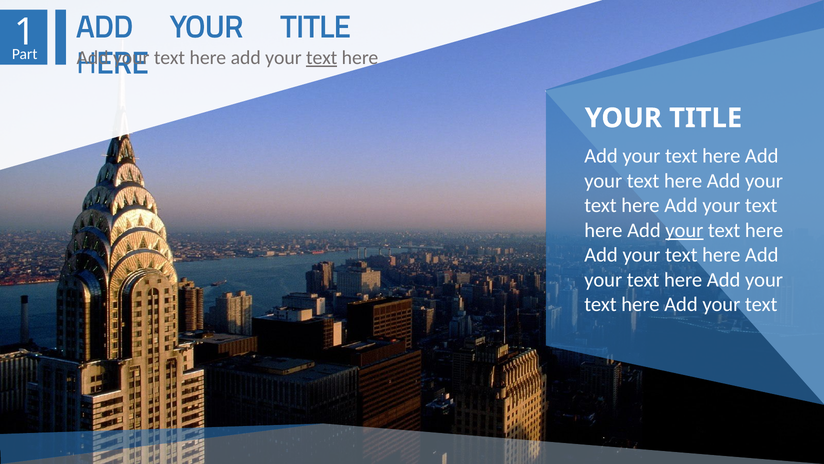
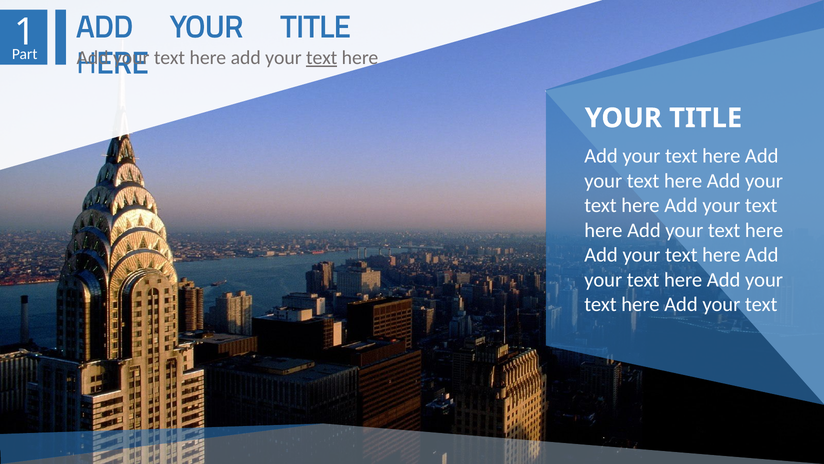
your underline: present -> none (684, 230)
